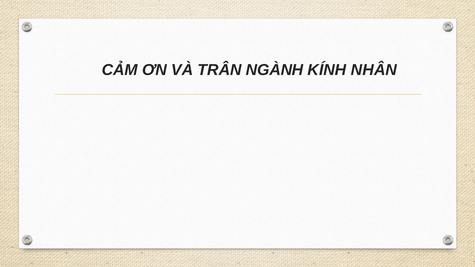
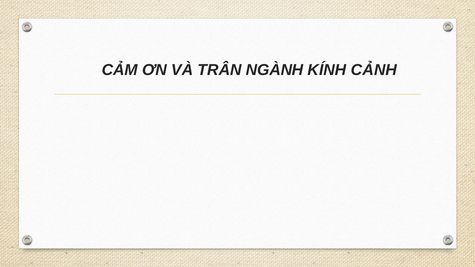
NHÂN: NHÂN -> CẢNH (374, 70)
